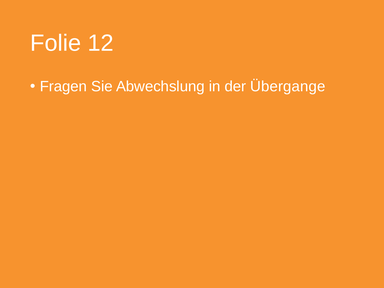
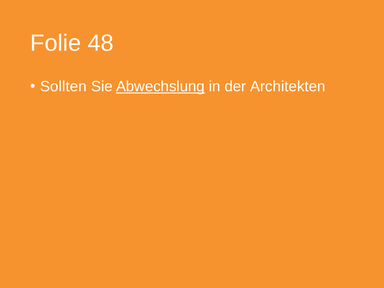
12: 12 -> 48 (101, 43)
Fragen: Fragen -> Sollten (63, 87)
Abwechslung underline: none -> present (160, 87)
Übergange: Übergange -> Architekten (288, 87)
